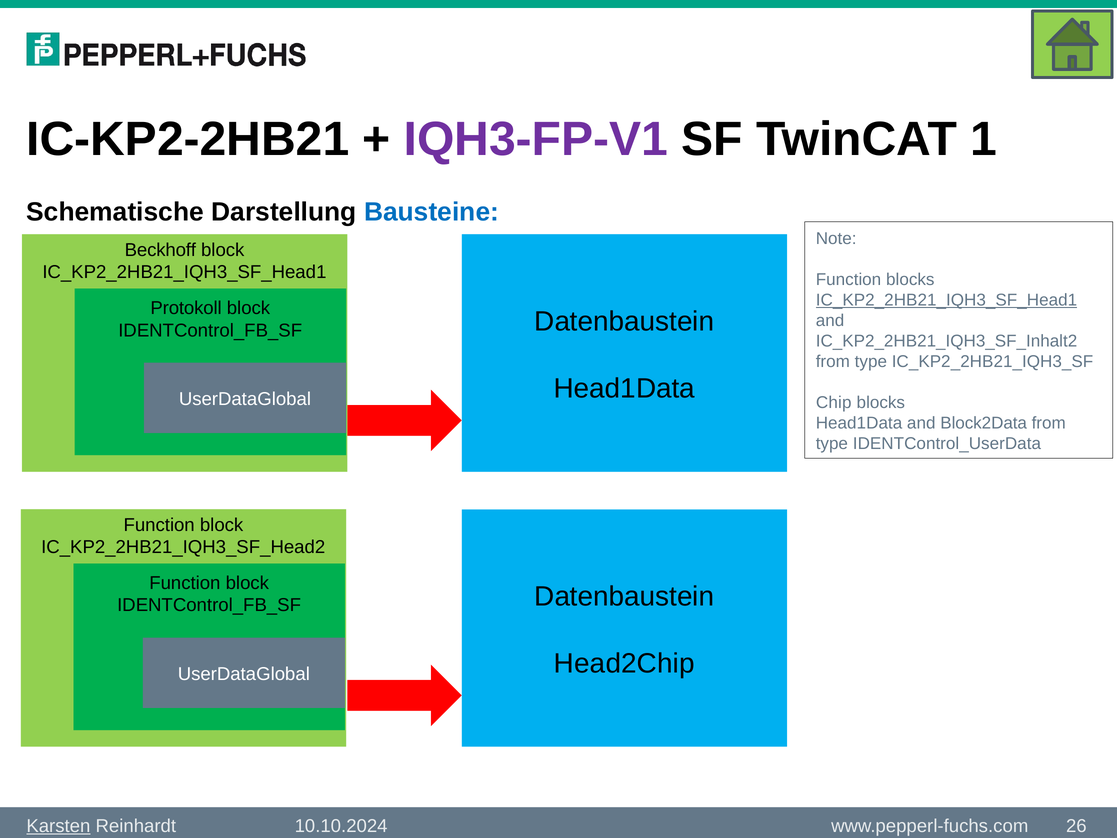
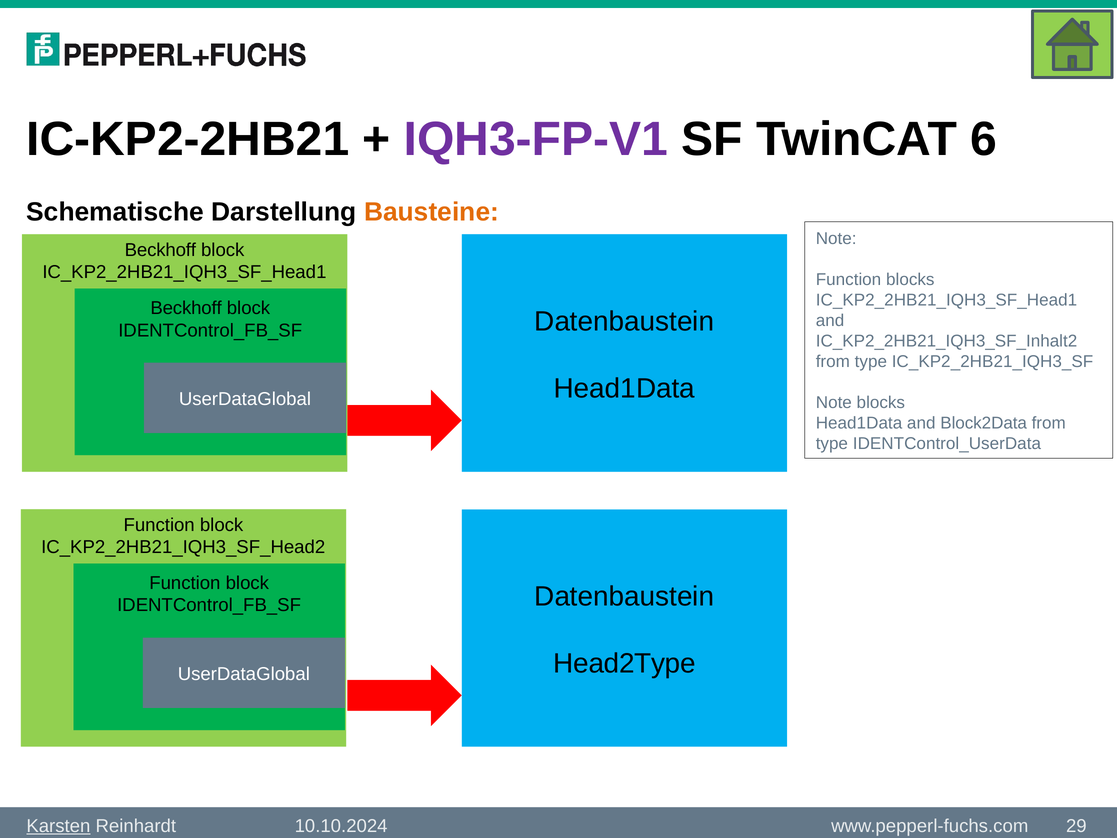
1: 1 -> 6 (984, 139)
Bausteine colour: blue -> orange (432, 212)
IC_KP2_2HB21_IQH3_SF_Head1 underline: present -> none (947, 300)
Protokoll: Protokoll -> Beckhoff (186, 308)
Chip: Chip -> Note (834, 402)
Head2Chip: Head2Chip -> Head2Type (625, 663)
26: 26 -> 29 (1076, 826)
